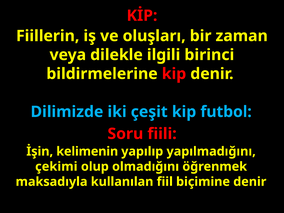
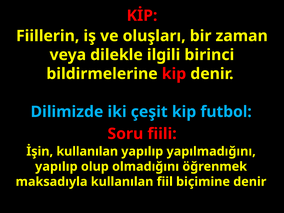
İşin kelimenin: kelimenin -> kullanılan (87, 151)
çekimi: çekimi -> yapılıp (56, 167)
